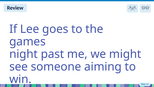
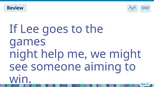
past: past -> help (52, 54)
